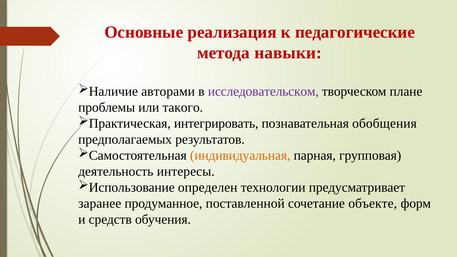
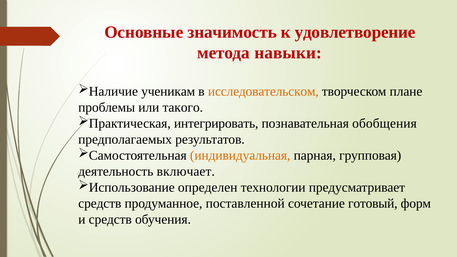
реализация: реализация -> значимость (232, 32)
педагогические: педагогические -> удовлетворение (355, 32)
авторами: авторами -> ученикам (168, 91)
исследовательском colour: purple -> orange (263, 91)
интересы: интересы -> включает (186, 171)
заранее: заранее -> средств (100, 203)
объекте: объекте -> готовый (373, 203)
